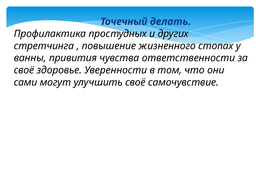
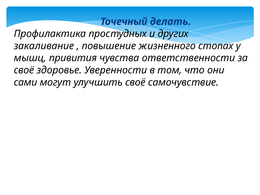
стретчинга: стретчинга -> закаливание (44, 46)
ванны: ванны -> мышц (30, 58)
